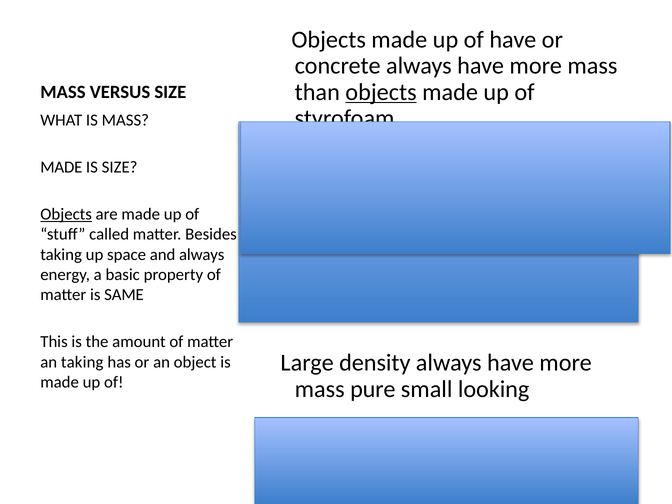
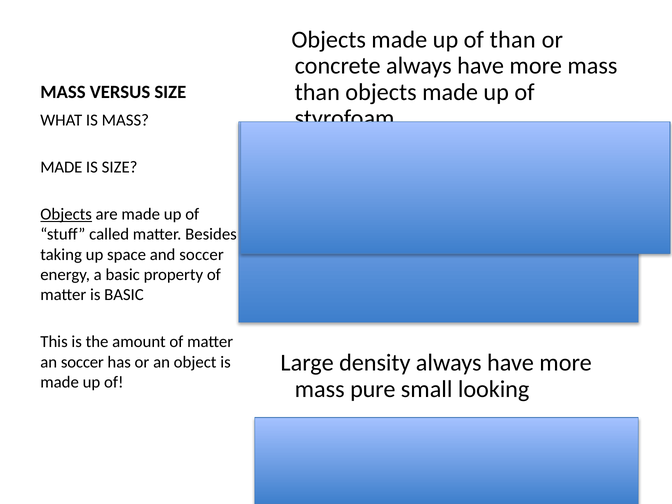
of have: have -> than (513, 40)
objects underline: present -> none (381, 92)
and always: always -> soccer (202, 254)
is SAME: SAME -> BASIC (124, 295)
an taking: taking -> soccer (82, 362)
